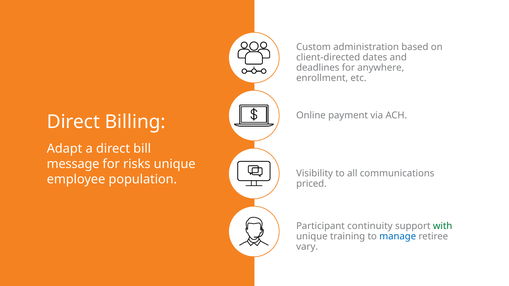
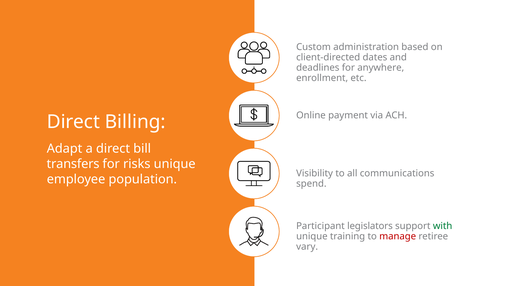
message: message -> transfers (73, 164)
priced: priced -> spend (311, 184)
continuity: continuity -> legislators (370, 226)
manage colour: blue -> red (398, 237)
